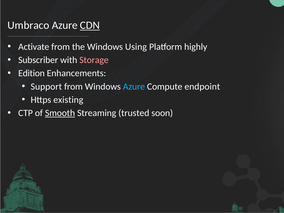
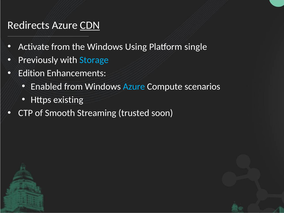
Umbraco: Umbraco -> Redirects (28, 25)
highly: highly -> single (196, 47)
Subscriber: Subscriber -> Previously (38, 60)
Storage colour: pink -> light blue (94, 60)
Support: Support -> Enabled (46, 87)
endpoint: endpoint -> scenarios (202, 87)
Smooth underline: present -> none (60, 113)
